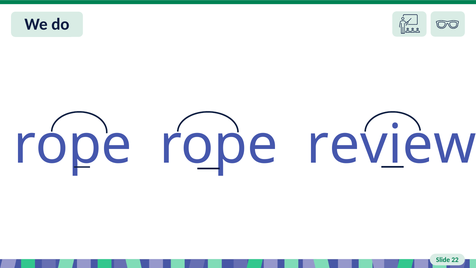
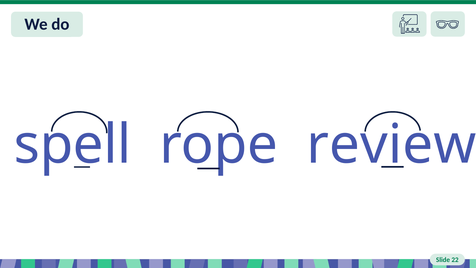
rope: rope -> spell (73, 145)
